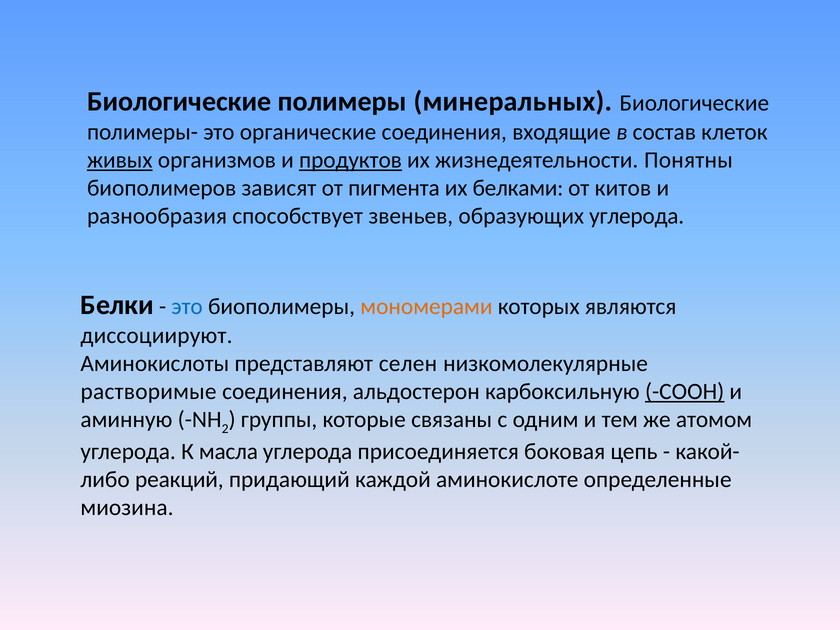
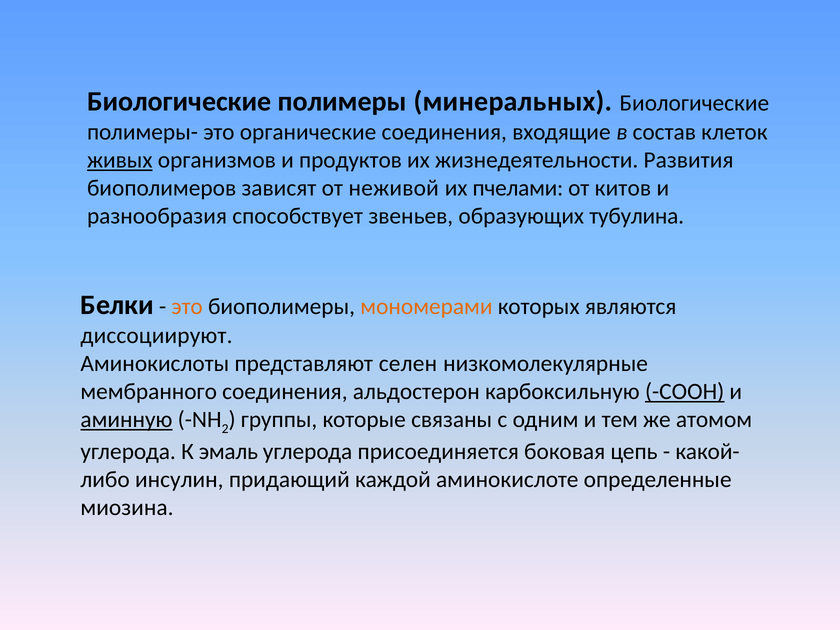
продуктов underline: present -> none (351, 160)
Понятны: Понятны -> Развития (689, 160)
пигмента: пигмента -> неживой (394, 188)
белками: белками -> пчелами (518, 188)
образующих углерода: углерода -> тубулина (637, 216)
это colour: blue -> orange (187, 307)
растворимые: растворимые -> мембранного (149, 392)
аминную underline: none -> present (126, 420)
масла: масла -> эмаль (228, 451)
реакций: реакций -> инсулин (179, 479)
